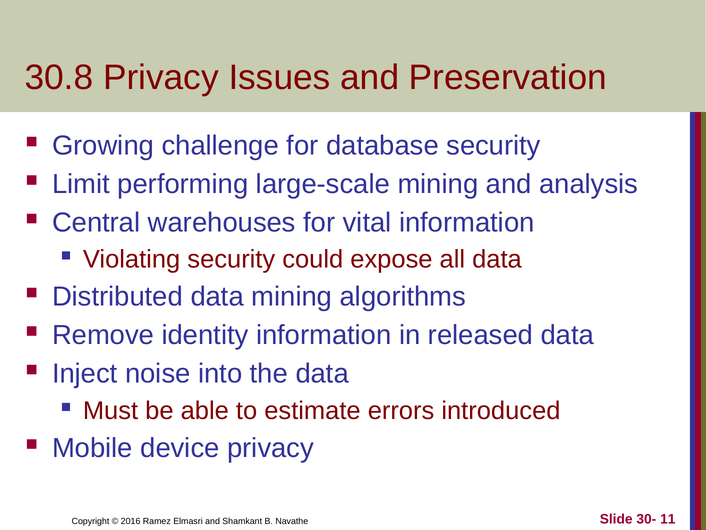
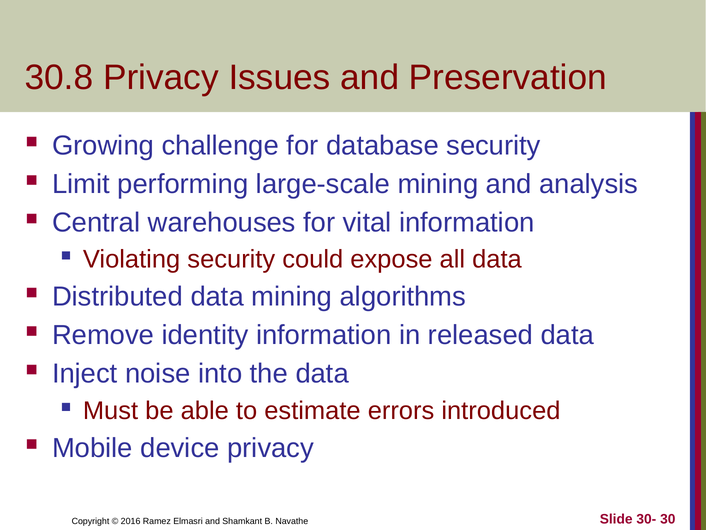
11: 11 -> 30 (668, 519)
